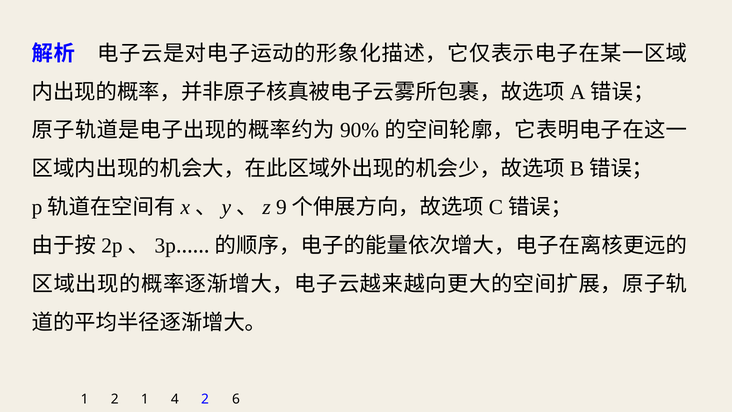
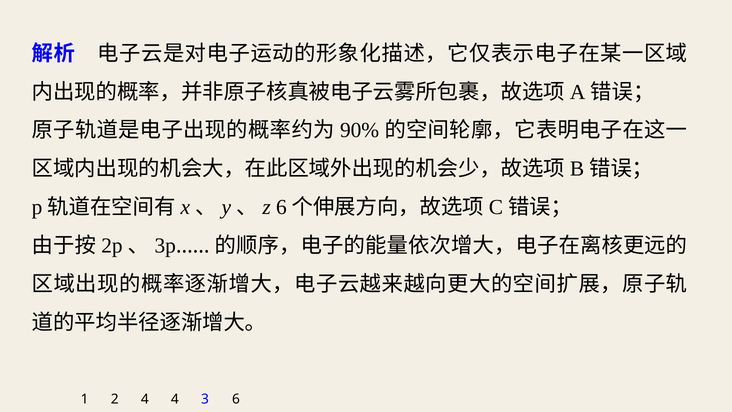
9: 9 -> 6 (281, 207)
2 1: 1 -> 4 (145, 399)
4 2: 2 -> 3 (205, 399)
